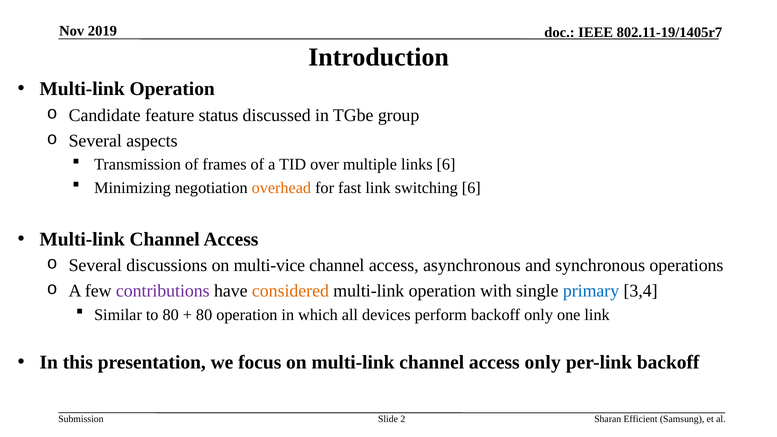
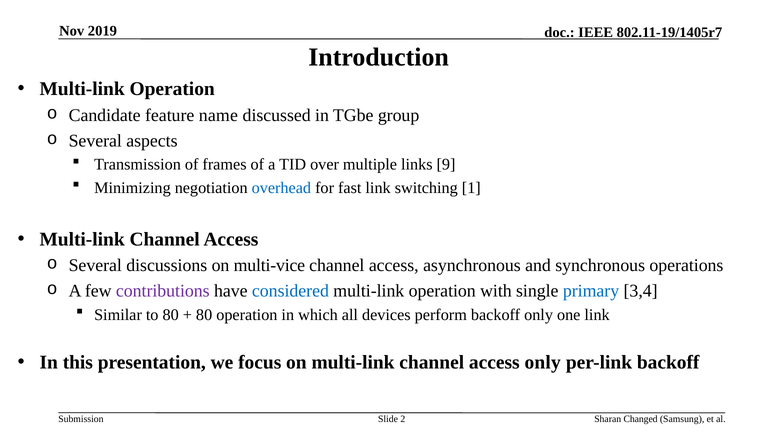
status: status -> name (218, 115)
links 6: 6 -> 9 (446, 165)
overhead colour: orange -> blue (281, 188)
switching 6: 6 -> 1 (471, 188)
considered colour: orange -> blue (290, 291)
Efficient: Efficient -> Changed (641, 419)
